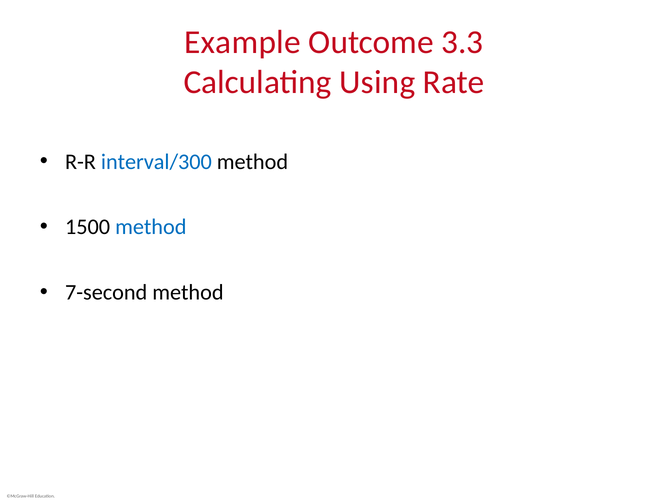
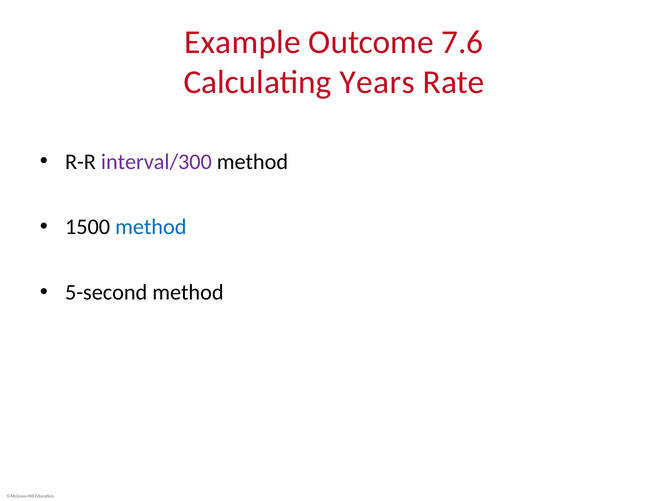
3.3: 3.3 -> 7.6 (462, 42)
Using: Using -> Years (377, 82)
interval/300 colour: blue -> purple (156, 162)
7-second: 7-second -> 5-second (106, 292)
